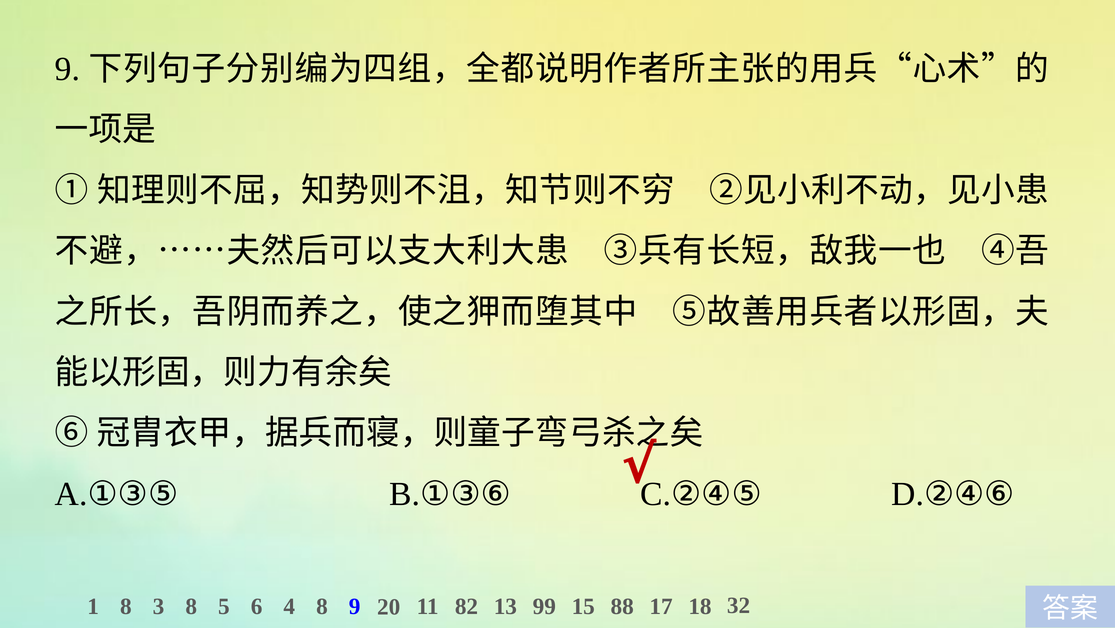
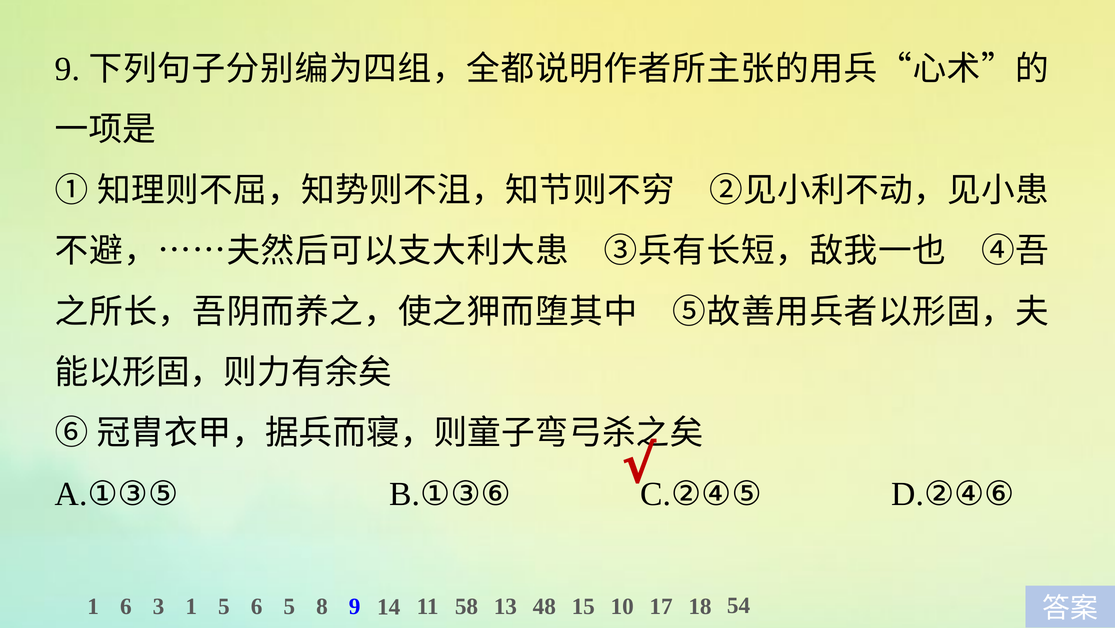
1 8: 8 -> 6 (126, 606)
3 8: 8 -> 1 (191, 606)
6 4: 4 -> 5 (289, 606)
20: 20 -> 14 (389, 607)
82: 82 -> 58 (467, 606)
99: 99 -> 48 (544, 606)
88: 88 -> 10 (622, 606)
32: 32 -> 54 (739, 605)
